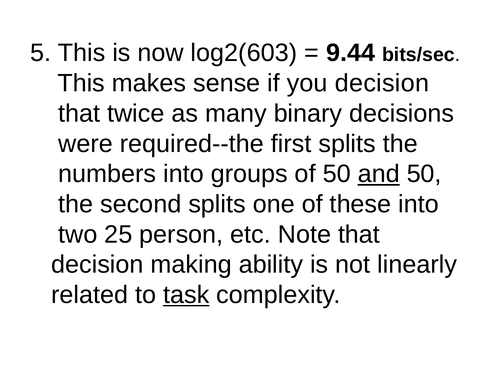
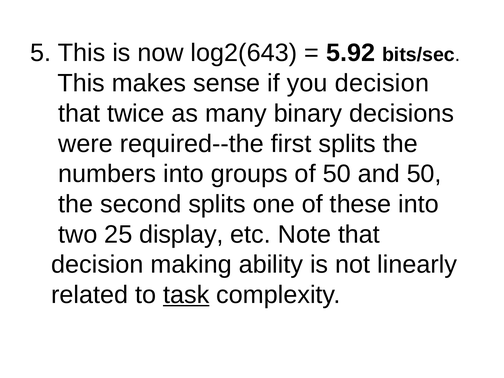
log2(603: log2(603 -> log2(643 (244, 53)
9.44: 9.44 -> 5.92 (351, 53)
and underline: present -> none (379, 174)
person: person -> display (181, 234)
